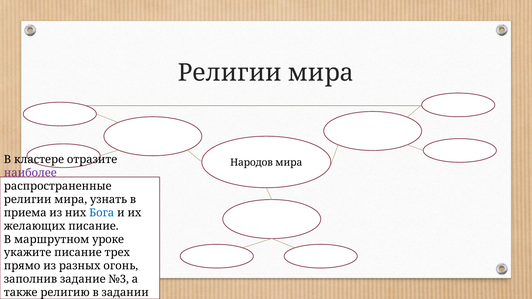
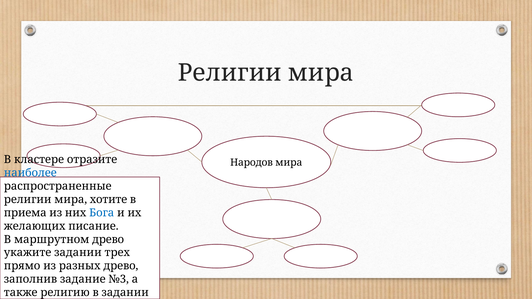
наиболее colour: purple -> blue (30, 173)
узнать: узнать -> хотите (109, 200)
маршрутном уроке: уроке -> древо (108, 240)
укажите писание: писание -> задании (78, 253)
разных огонь: огонь -> древо (121, 266)
